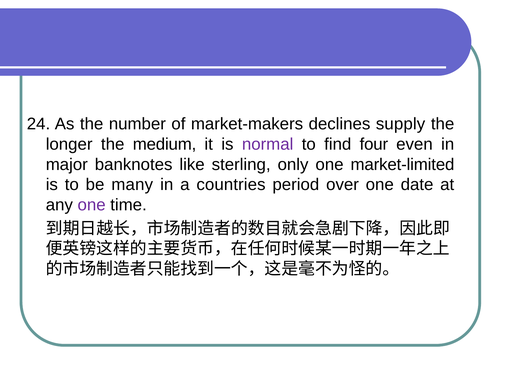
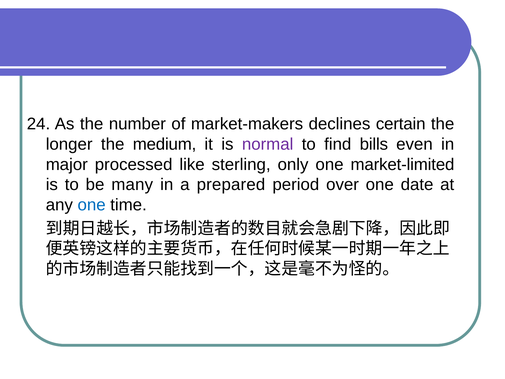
supply: supply -> certain (401, 124)
four: four -> bills (374, 144)
banknotes: banknotes -> processed (134, 164)
countries: countries -> prepared (231, 185)
one colour: purple -> blue (92, 205)
